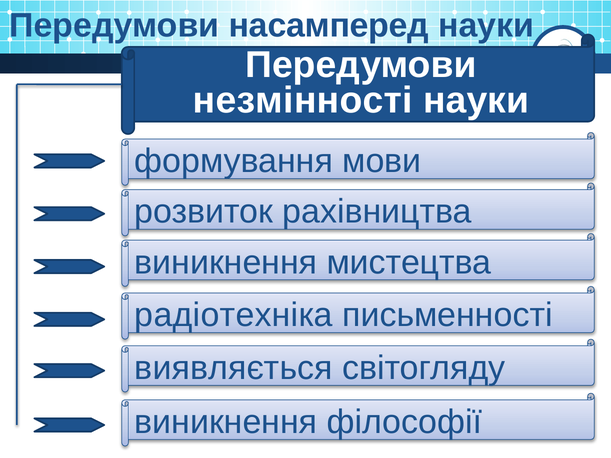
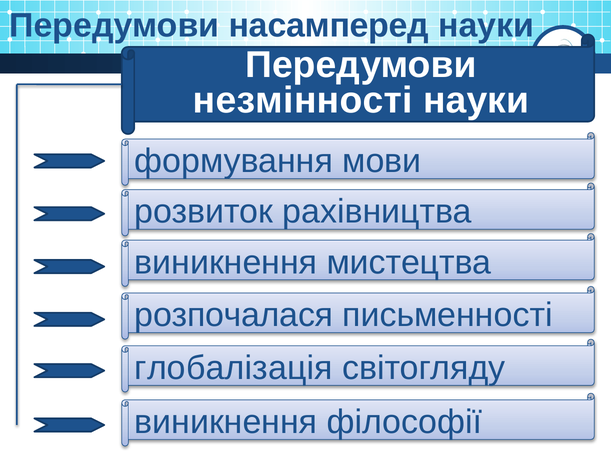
радіотехніка: радіотехніка -> розпочалася (234, 315)
виявляється: виявляється -> глобалізація (234, 368)
